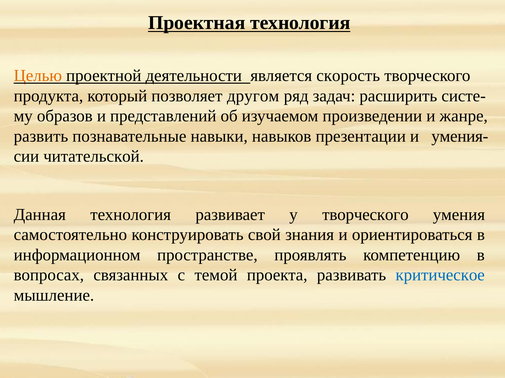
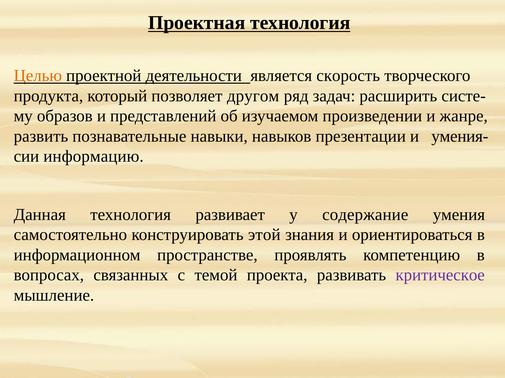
читательской: читательской -> информацию (94, 157)
у творческого: творческого -> содержание (365, 215)
свой: свой -> этой (264, 235)
критическое colour: blue -> purple (440, 276)
